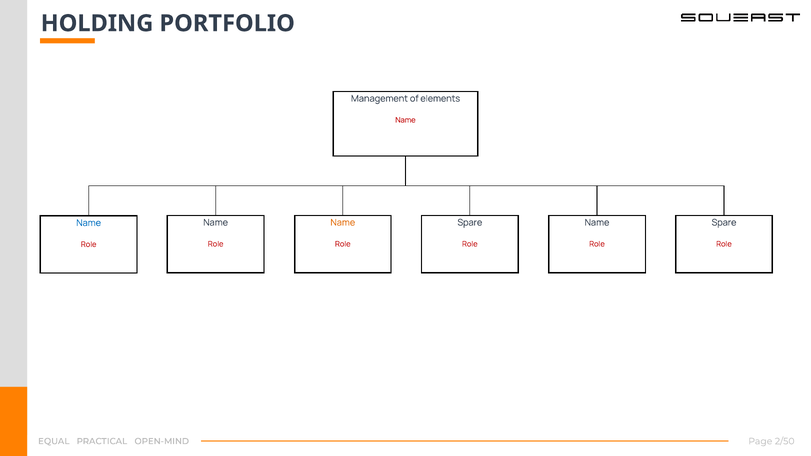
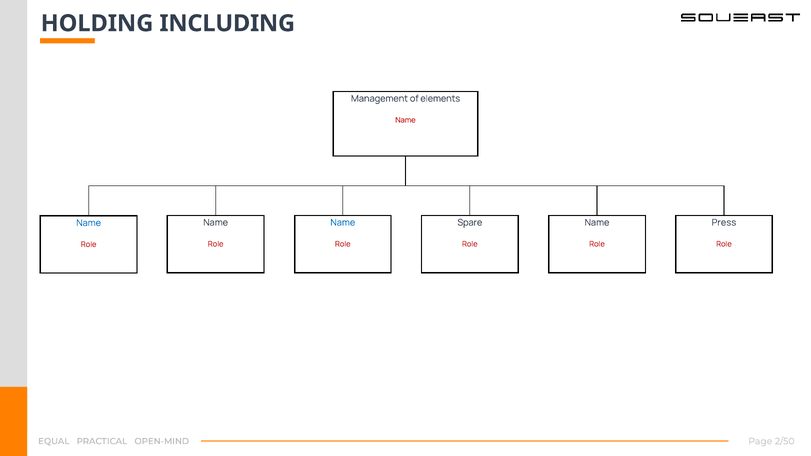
PORTFOLIO: PORTFOLIO -> INCLUDING (227, 23)
Name colour: orange -> blue (343, 223)
Spare: Spare -> Press (724, 223)
